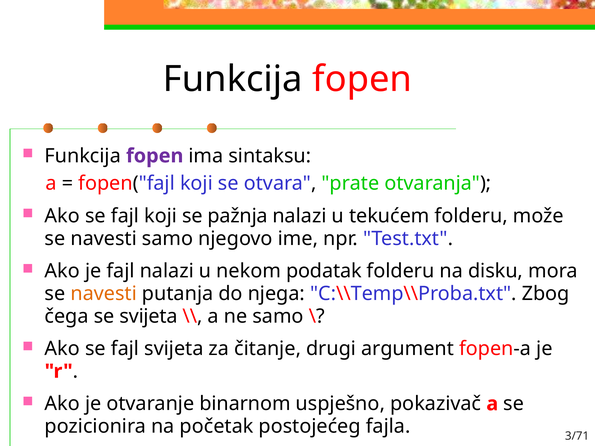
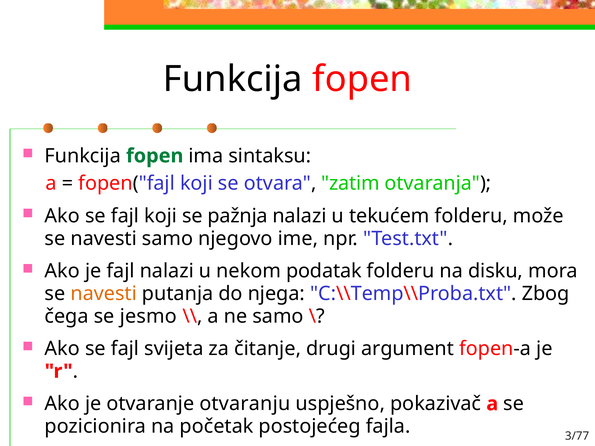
fopen colour: purple -> green (155, 156)
prate: prate -> zatim (350, 184)
se svijeta: svijeta -> jesmo (148, 316)
binarnom: binarnom -> otvaranju (245, 404)
3/71: 3/71 -> 3/77 (577, 436)
